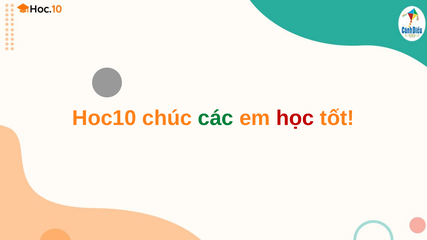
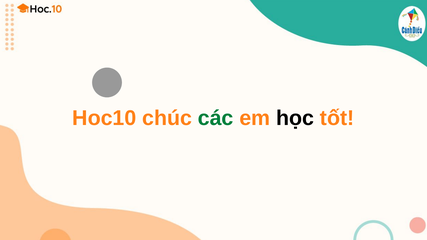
học colour: red -> black (295, 118)
